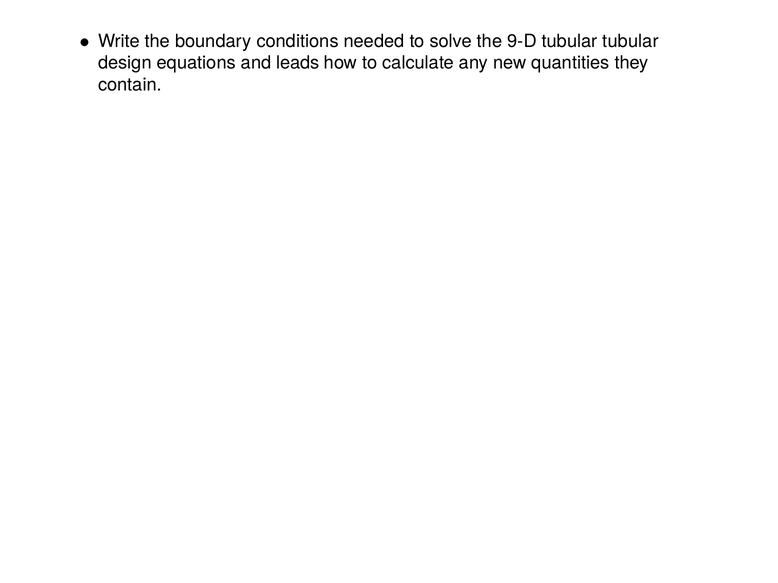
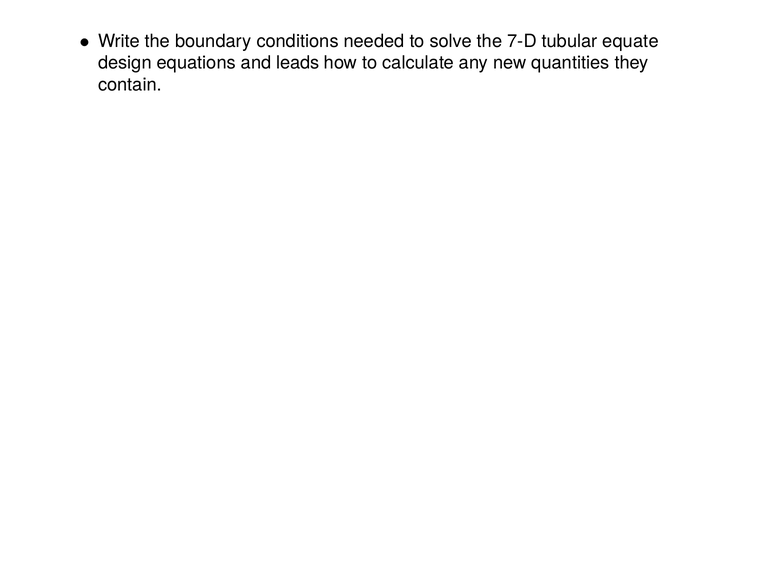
9-D: 9-D -> 7-D (522, 41)
tubular tubular: tubular -> equate (631, 41)
